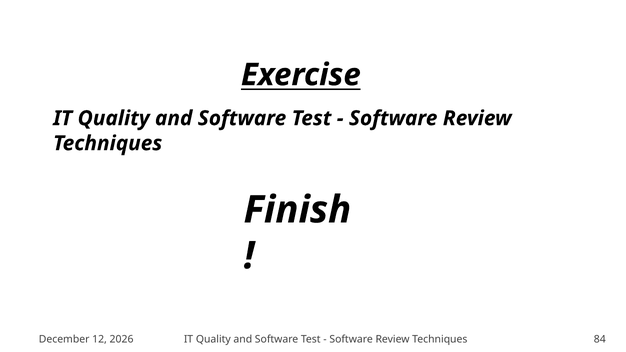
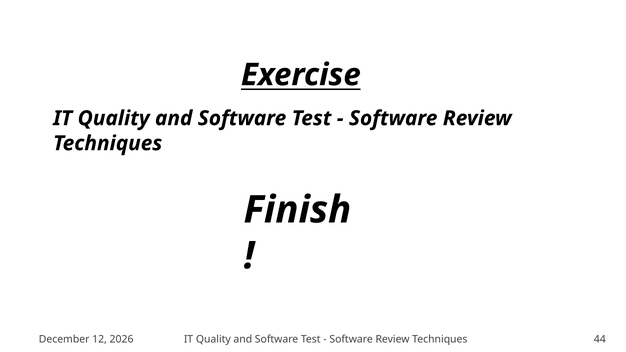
84: 84 -> 44 (600, 339)
